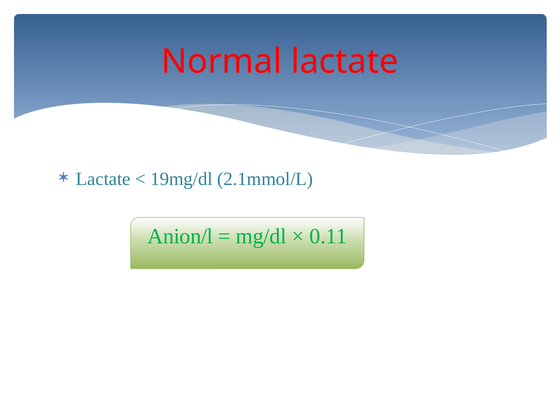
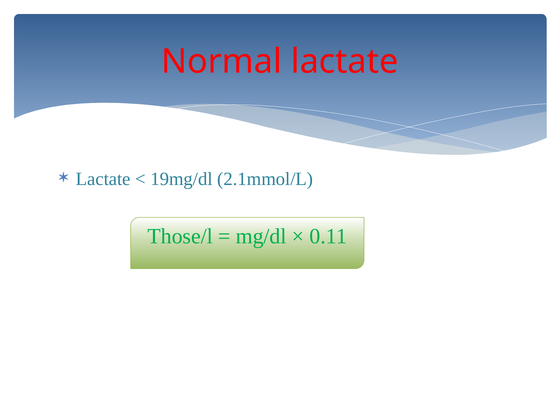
Anion/l: Anion/l -> Those/l (180, 236)
